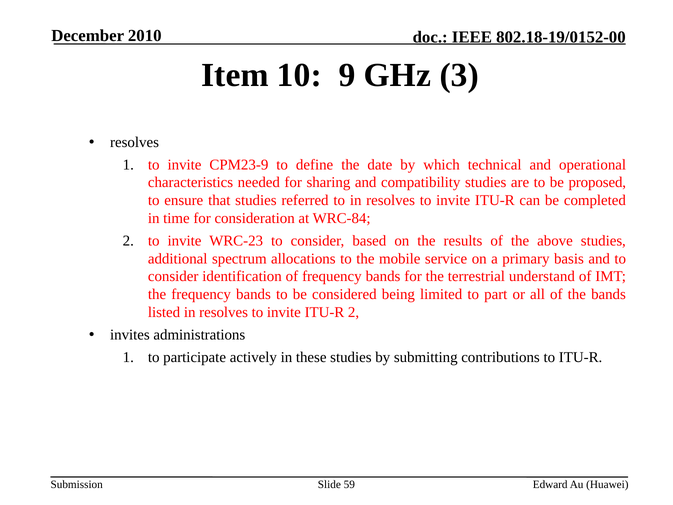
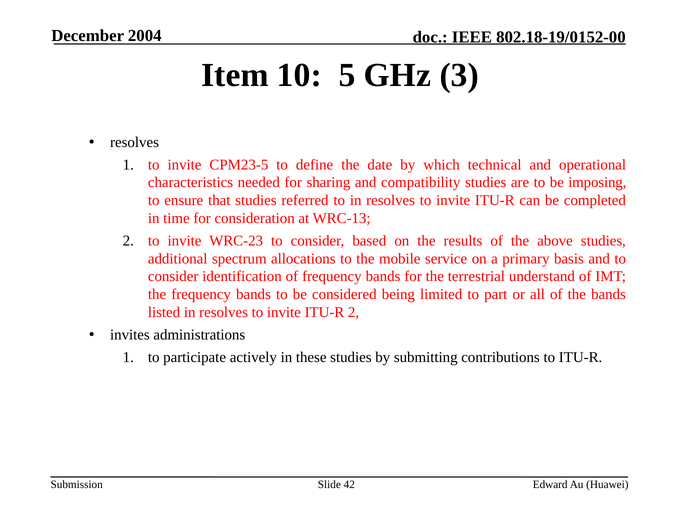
2010: 2010 -> 2004 (145, 36)
9: 9 -> 5 (347, 75)
CPM23-9: CPM23-9 -> CPM23-5 (239, 165)
proposed: proposed -> imposing (597, 182)
WRC-84: WRC-84 -> WRC-13 (342, 218)
59: 59 -> 42 (349, 484)
